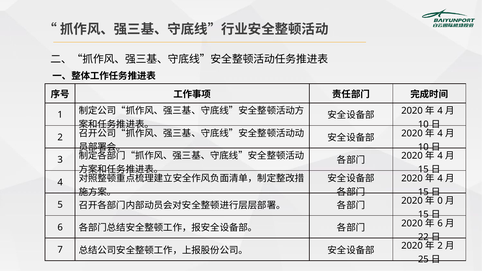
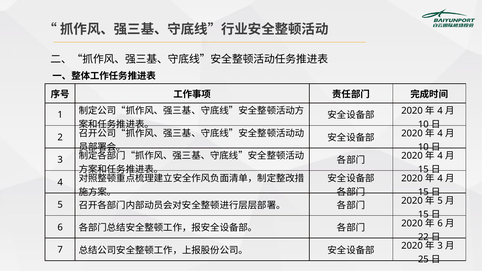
0: 0 -> 5 (440, 201)
2: 2 -> 3 (440, 246)
